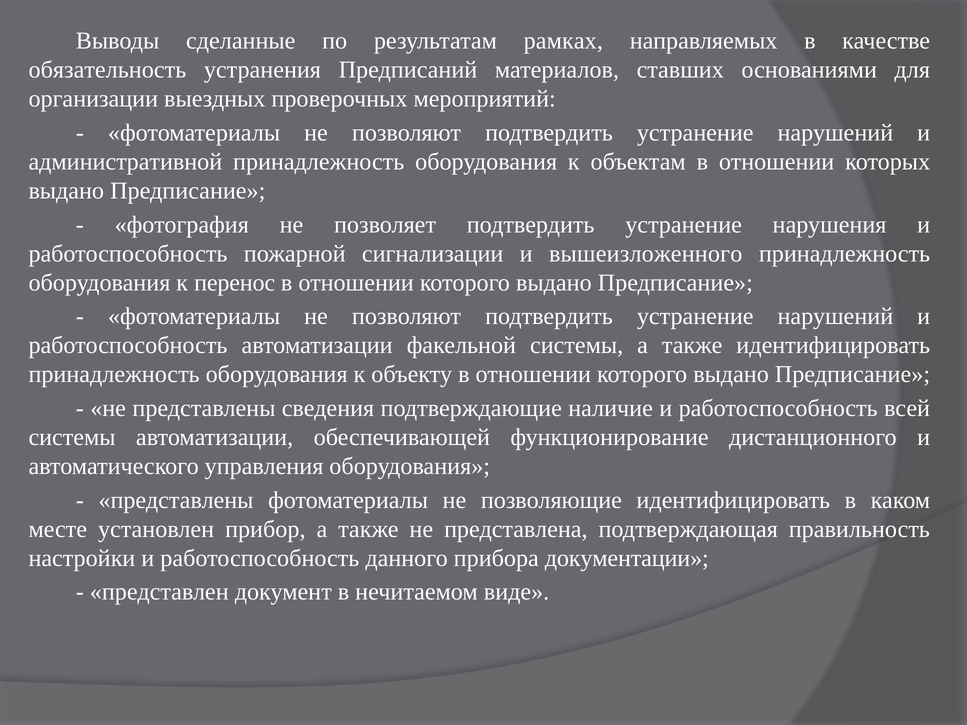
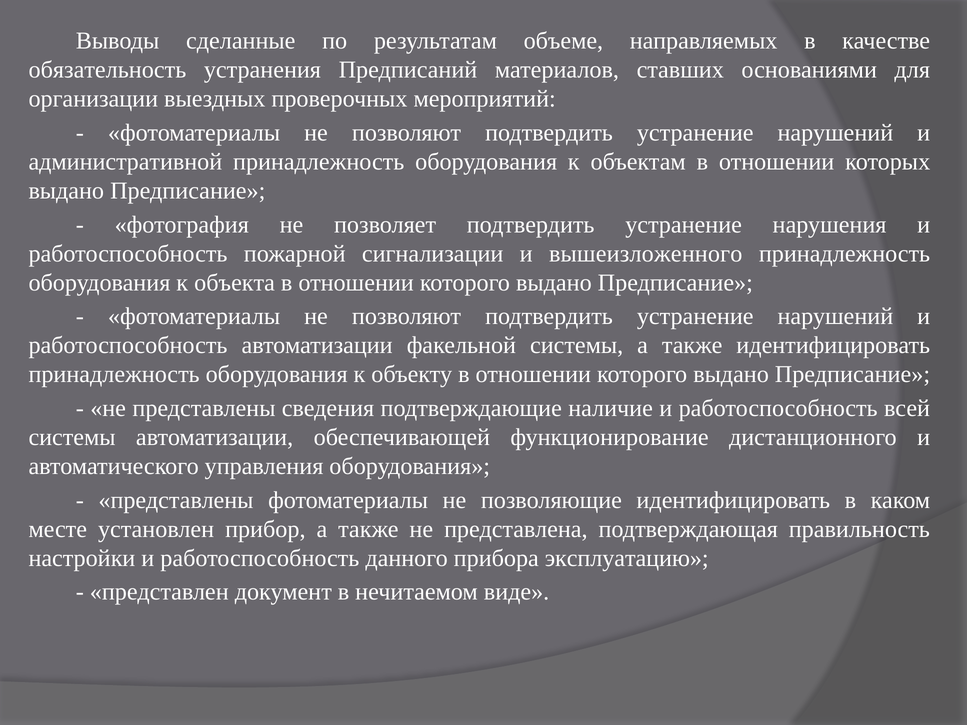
рамках: рамках -> объеме (563, 41)
перенос: перенос -> объекта (235, 283)
документации: документации -> эксплуатацию (627, 558)
